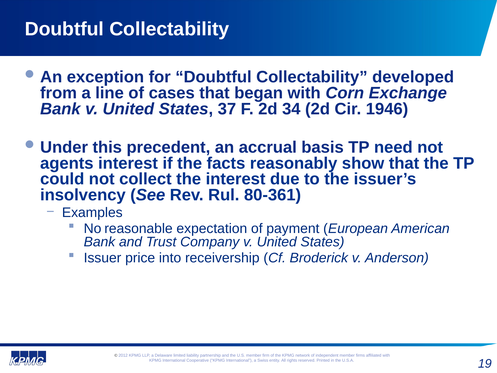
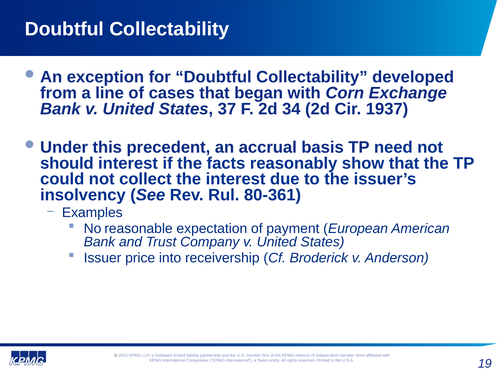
1946: 1946 -> 1937 (387, 109)
agents: agents -> should (67, 163)
